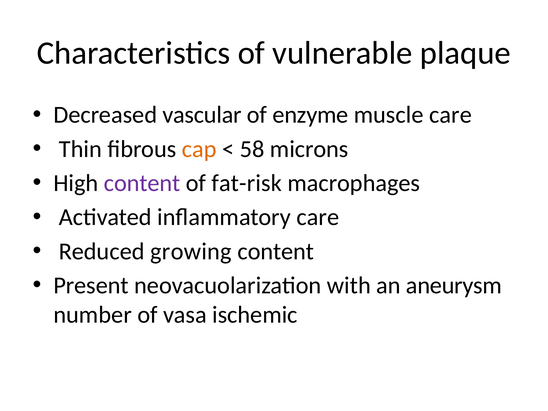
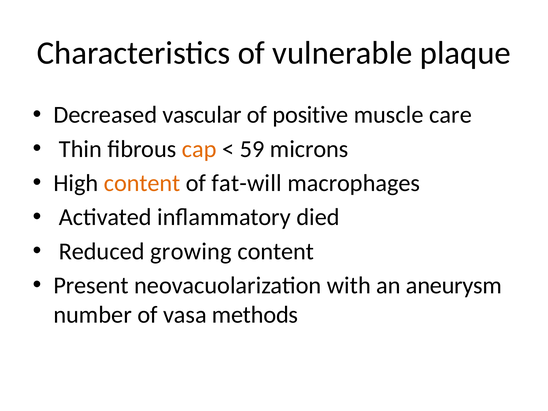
enzyme: enzyme -> positive (310, 115)
58: 58 -> 59 (252, 149)
content colour: purple -> orange (142, 183)
fat-risk: fat-risk -> fat-will (247, 183)
inflammatory care: care -> died (318, 217)
ischemic: ischemic -> methods (255, 315)
